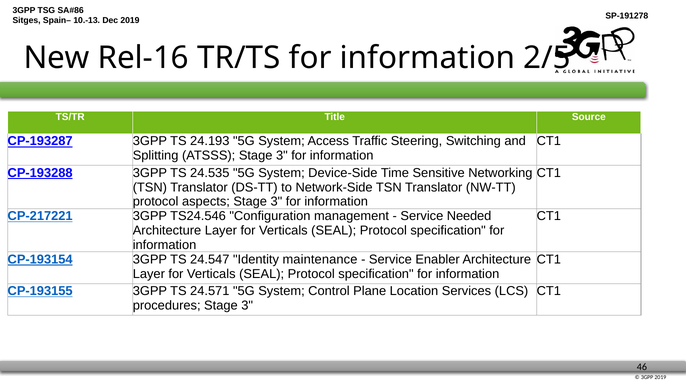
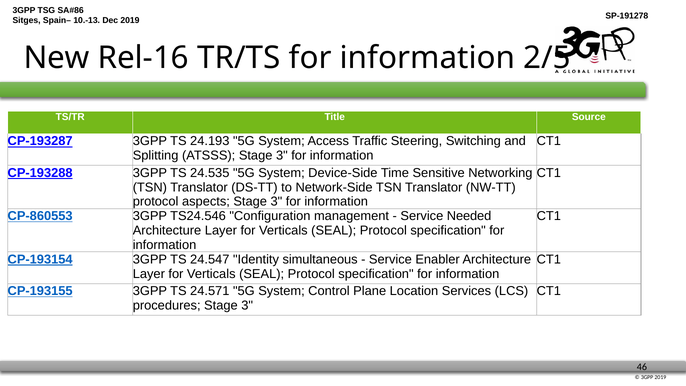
CP-217221: CP-217221 -> CP-860553 (40, 216)
maintenance: maintenance -> simultaneous (320, 259)
